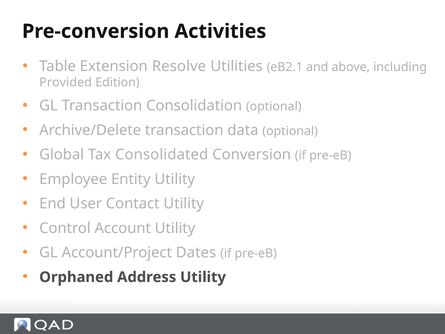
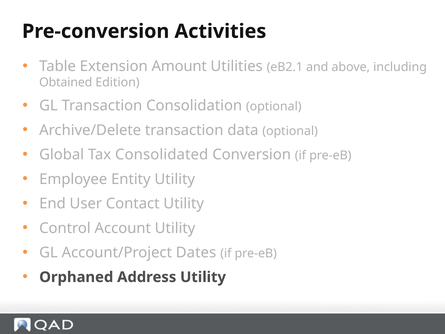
Resolve: Resolve -> Amount (179, 66)
Provided: Provided -> Obtained (66, 82)
